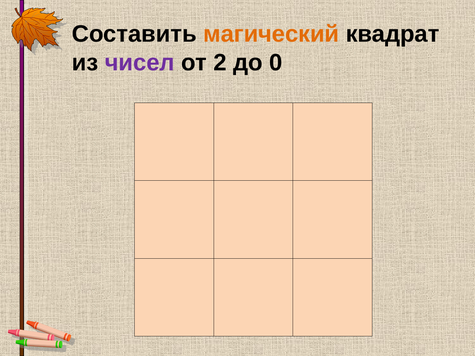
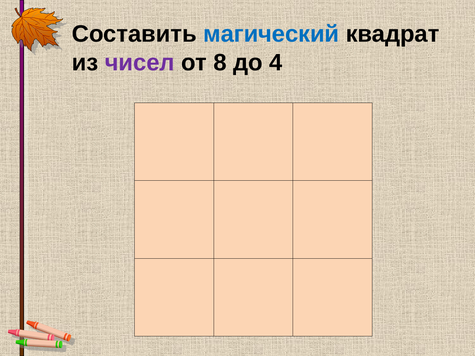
магический colour: orange -> blue (271, 34)
2: 2 -> 8 (220, 63)
0: 0 -> 4 (276, 63)
